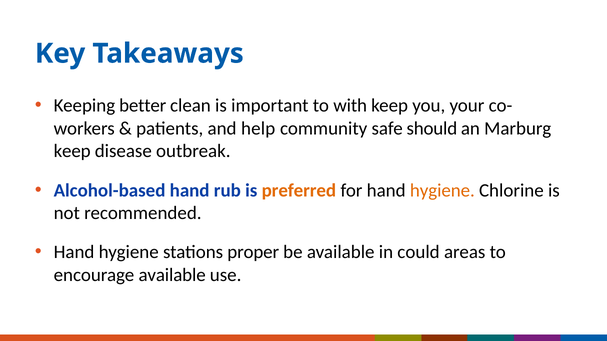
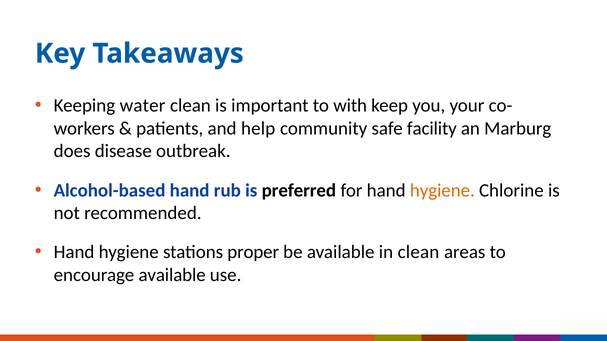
better: better -> water (143, 106)
should: should -> facility (432, 129)
keep: keep -> does (72, 151)
preferred colour: orange -> black (299, 191)
in could: could -> clean (418, 252)
